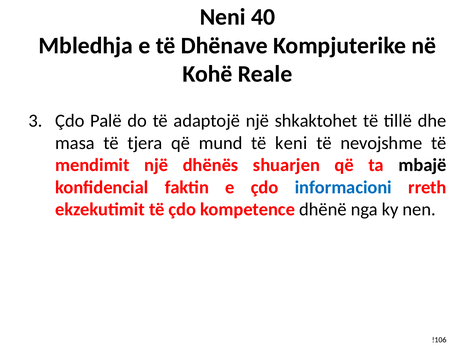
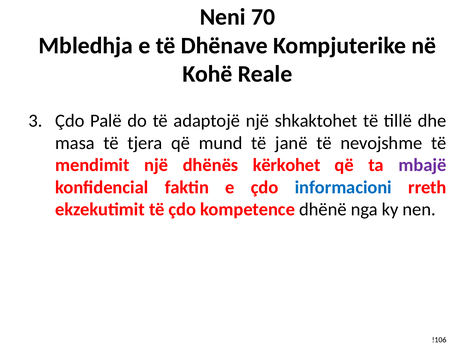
40: 40 -> 70 (263, 17)
keni: keni -> janë (291, 143)
shuarjen: shuarjen -> kërkohet (287, 165)
mbajë colour: black -> purple (422, 165)
